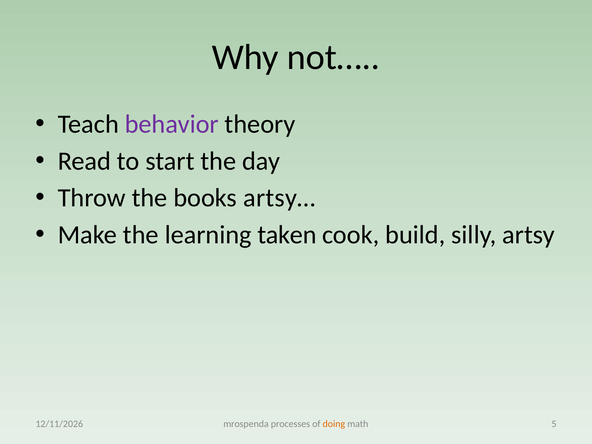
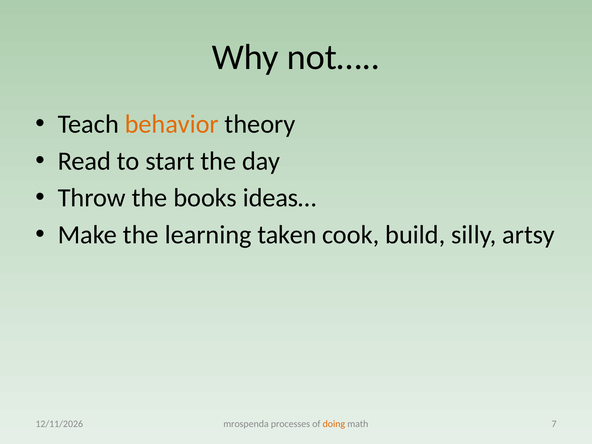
behavior colour: purple -> orange (172, 124)
artsy…: artsy… -> ideas… (280, 198)
5: 5 -> 7 (554, 424)
